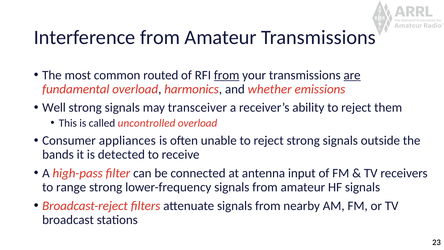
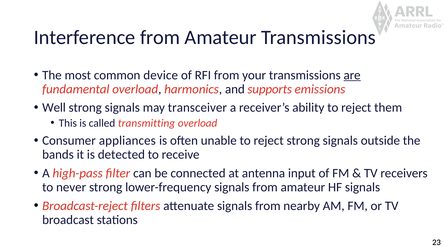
routed: routed -> device (161, 75)
from underline: present -> none (227, 75)
whether: whether -> supports (270, 89)
uncontrolled: uncontrolled -> transmitting (147, 123)
range: range -> never (71, 187)
